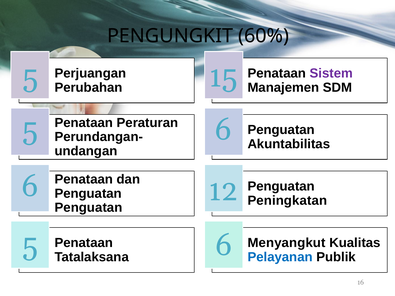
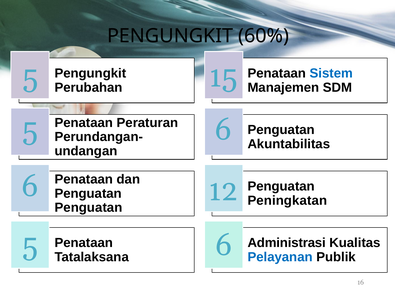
Perjuangan: Perjuangan -> Pengungkit (90, 73)
Sistem colour: purple -> blue (331, 73)
Menyangkut: Menyangkut -> Administrasi (287, 243)
